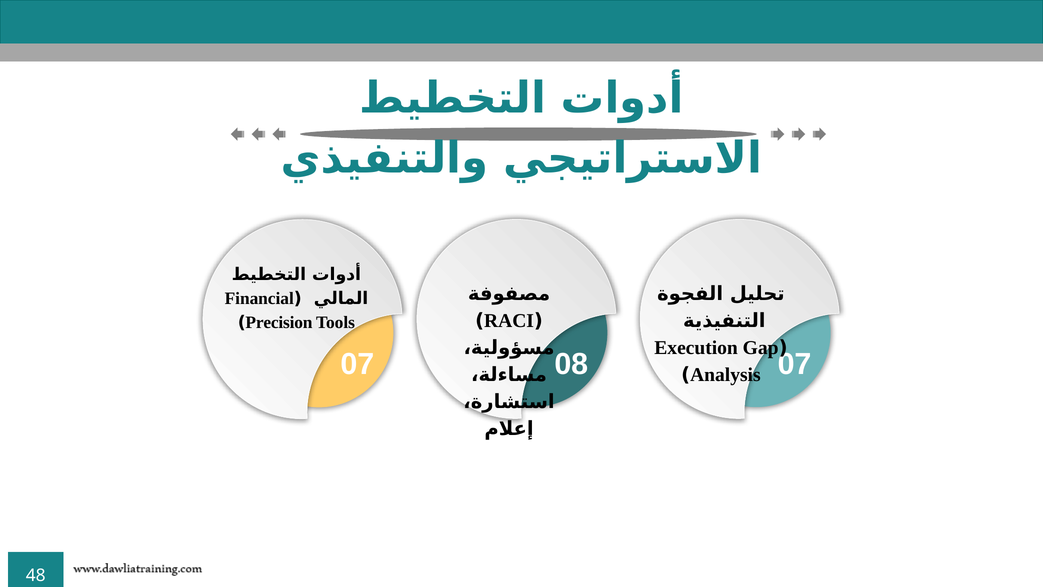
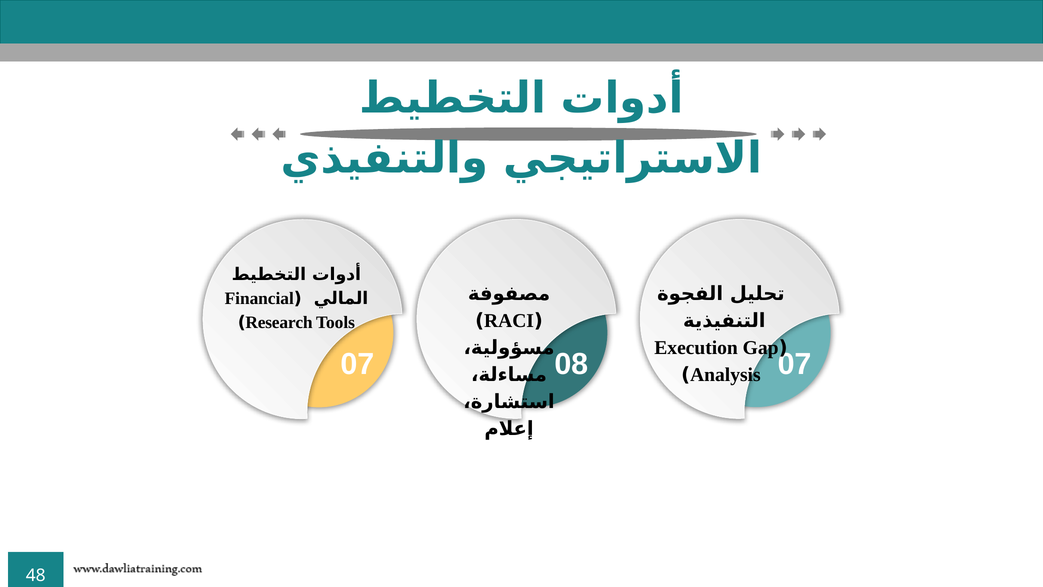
Precision: Precision -> Research (279, 322)
